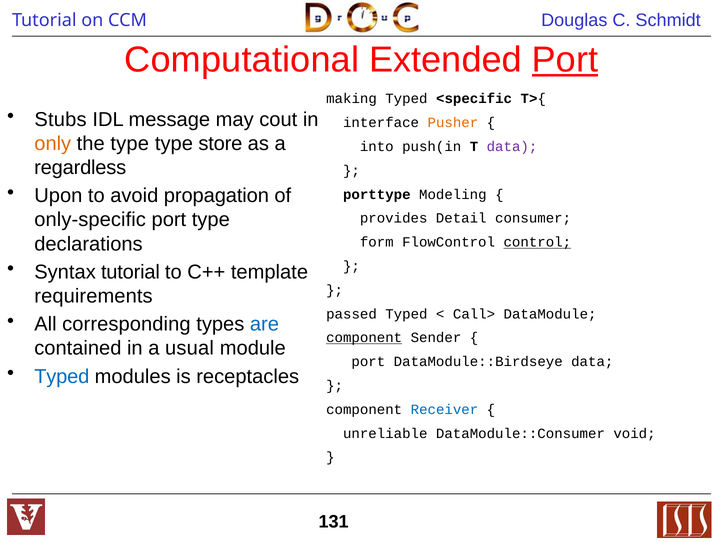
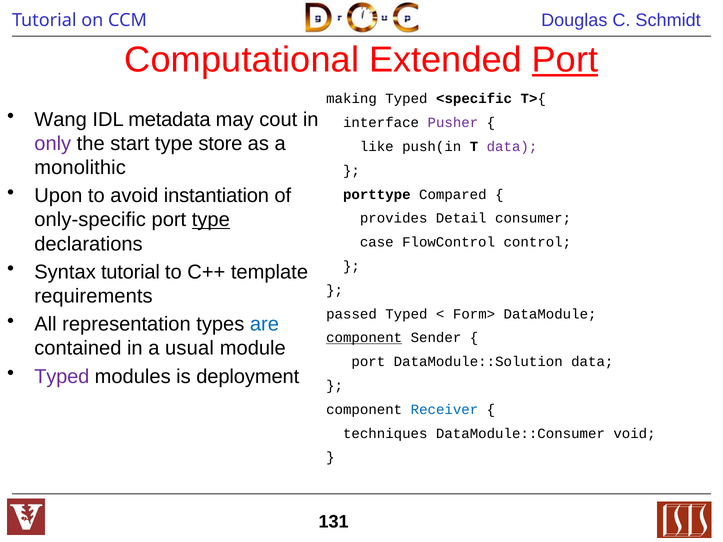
Stubs: Stubs -> Wang (61, 119)
message: message -> metadata (169, 119)
Pusher colour: orange -> purple (453, 123)
only colour: orange -> purple (53, 144)
the type: type -> start (130, 144)
into: into -> like (377, 147)
regardless: regardless -> monolithic (80, 168)
propagation: propagation -> instantiation (216, 196)
Modeling: Modeling -> Compared (453, 194)
type underline: none -> present (211, 220)
form: form -> case (377, 242)
control underline: present -> none (537, 242)
Call>: Call> -> Form> (474, 314)
corresponding: corresponding -> representation (126, 324)
DataModule::Birdseye: DataModule::Birdseye -> DataModule::Solution (478, 362)
Typed colour: blue -> purple (62, 377)
receptacles: receptacles -> deployment (248, 377)
unreliable: unreliable -> techniques (385, 434)
